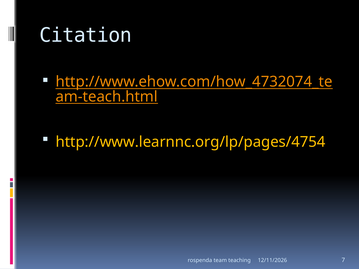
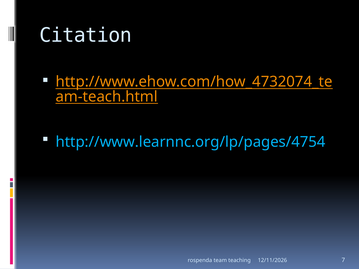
http://www.learnnc.org/lp/pages/4754 colour: yellow -> light blue (191, 142)
